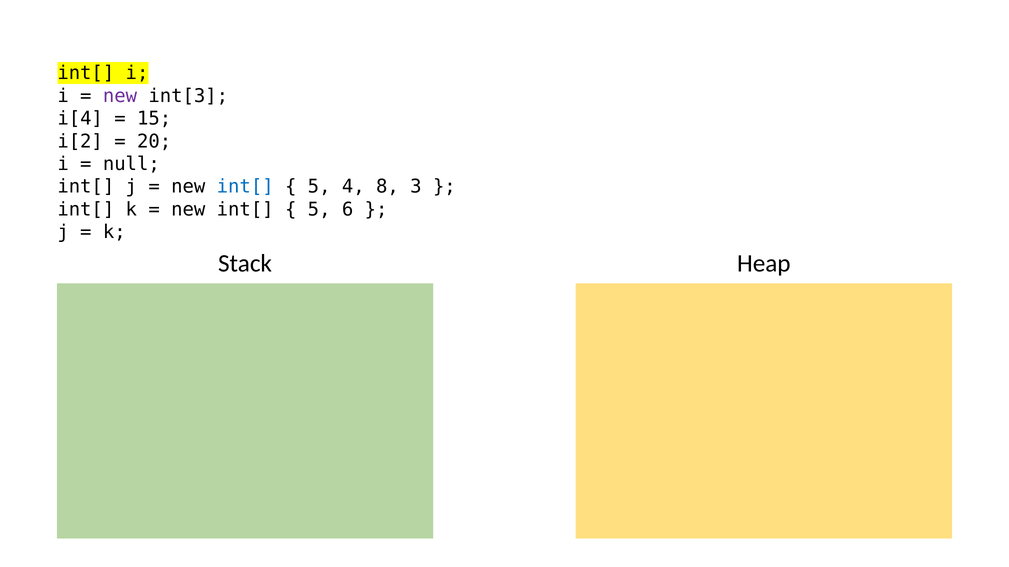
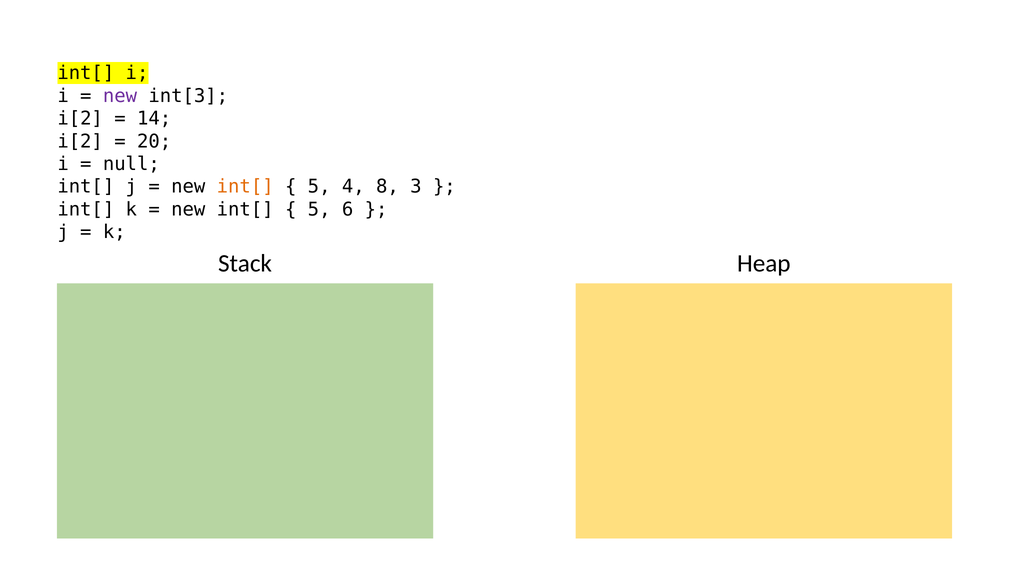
i[4: i[4 -> i[2 (80, 119)
15: 15 -> 14 (154, 119)
int[ colour: blue -> orange (245, 187)
